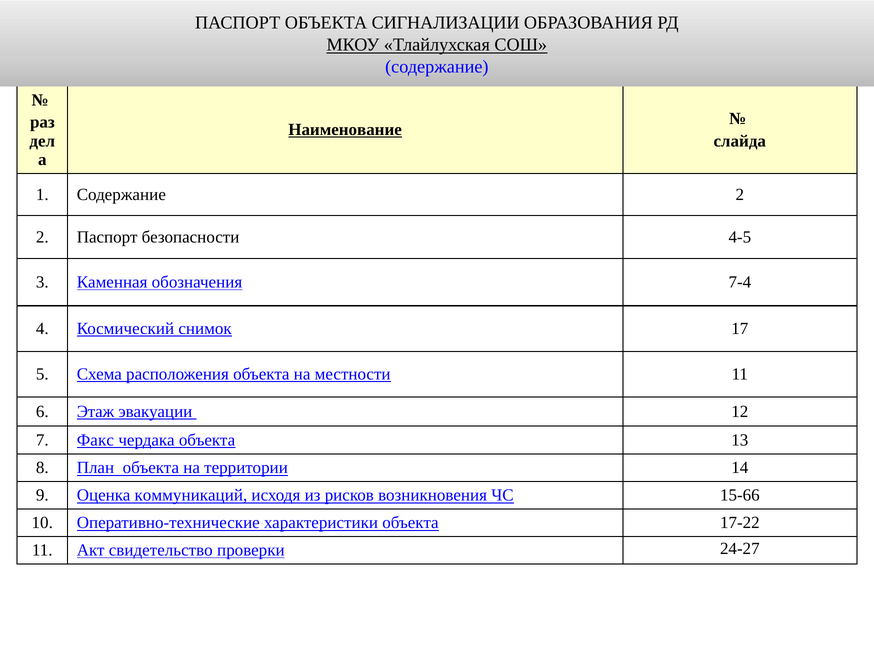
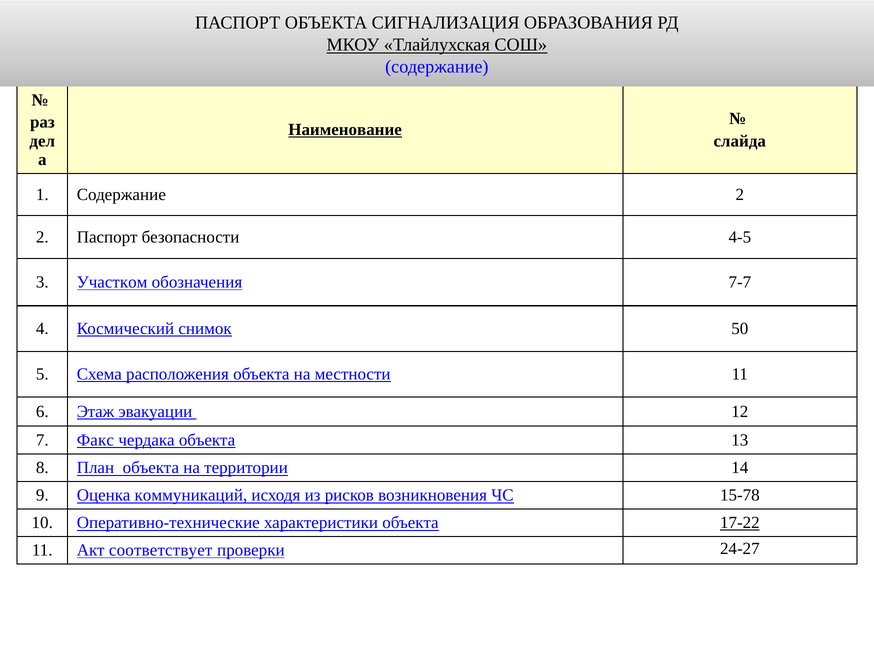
СИГНАЛИЗАЦИИ: СИГНАЛИЗАЦИИ -> СИГНАЛИЗАЦИЯ (446, 23)
Каменная: Каменная -> Участком (112, 282)
7-4: 7-4 -> 7-7 (740, 282)
17: 17 -> 50 (740, 329)
15-66: 15-66 -> 15-78 (740, 496)
17-22 underline: none -> present (740, 523)
свидетельство: свидетельство -> соответствует (161, 551)
